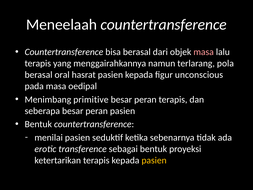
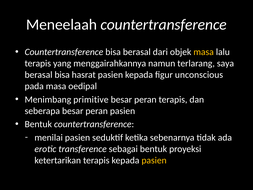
masa colour: pink -> yellow (204, 52)
pola: pola -> saya (225, 63)
berasal oral: oral -> bisa (62, 75)
